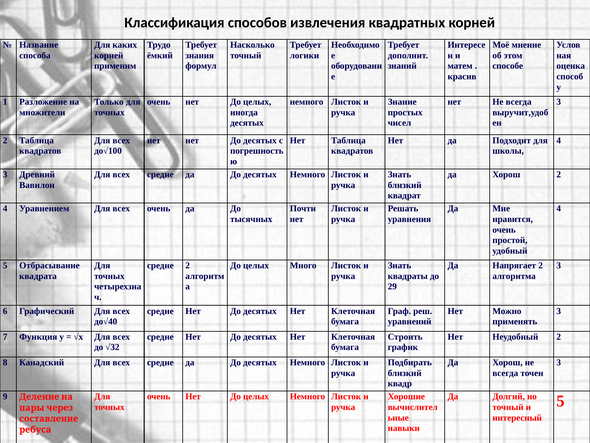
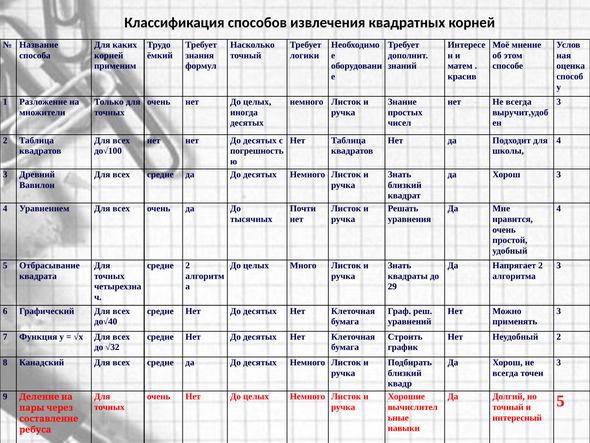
Хорош 2: 2 -> 3 (559, 174)
